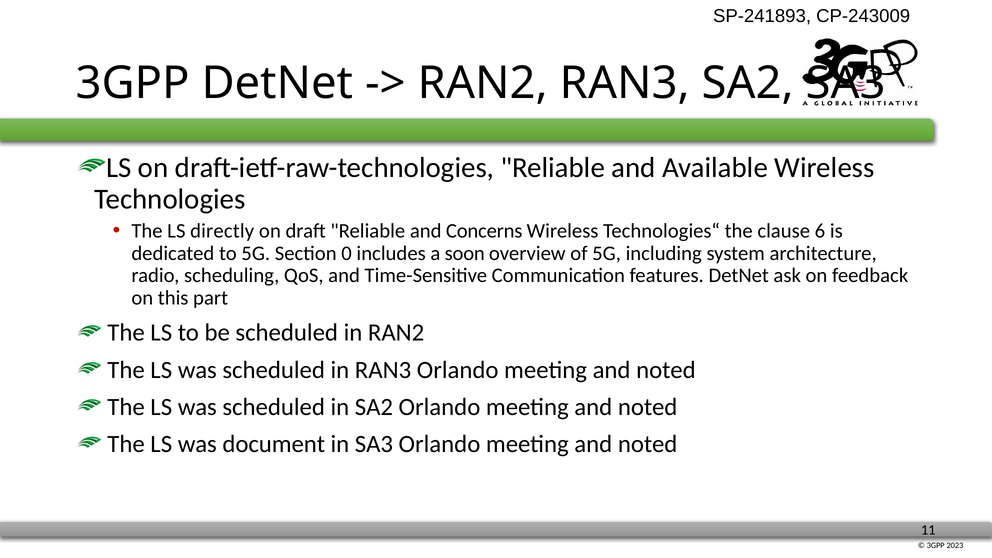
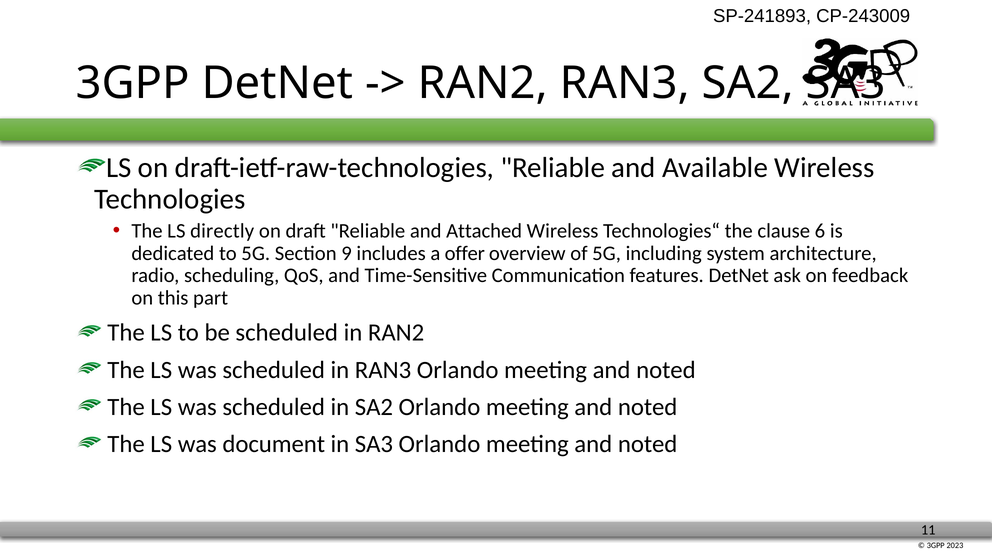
Concerns: Concerns -> Attached (484, 231)
0: 0 -> 9 (347, 253)
soon: soon -> offer (465, 253)
